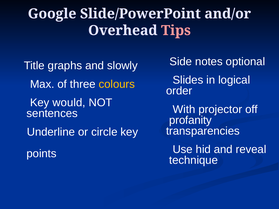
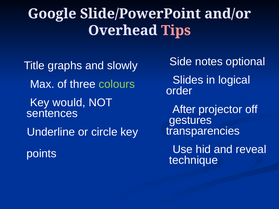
colours colour: yellow -> light green (117, 84)
With: With -> After (184, 110)
profanity: profanity -> gestures (190, 120)
